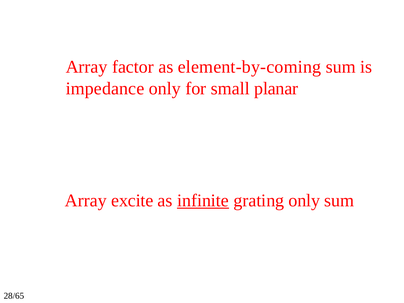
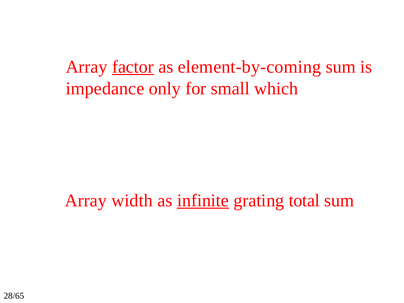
factor underline: none -> present (133, 67)
planar: planar -> which (276, 88)
excite: excite -> width (132, 201)
grating only: only -> total (304, 201)
